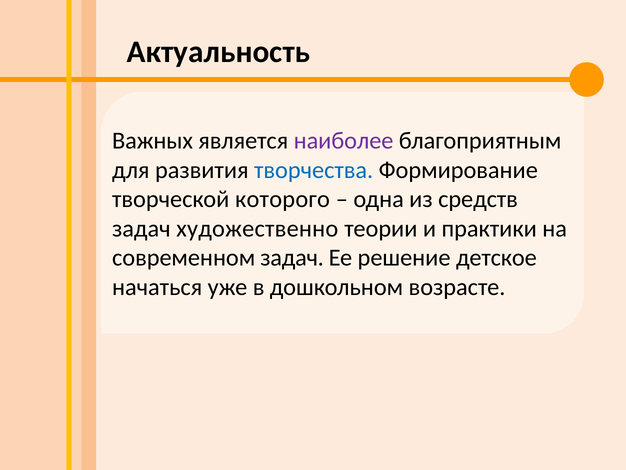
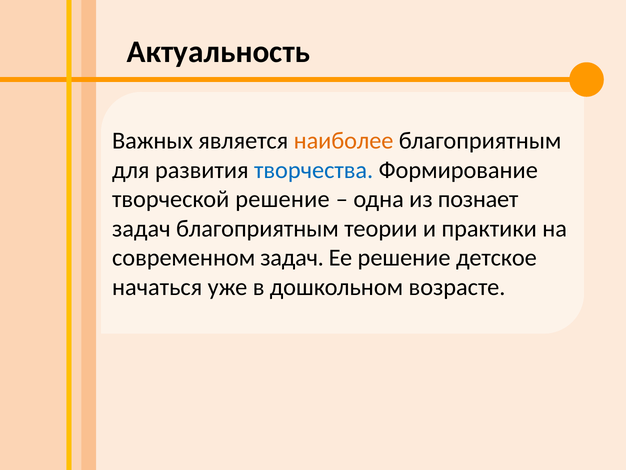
наиболее colour: purple -> orange (344, 141)
творческой которого: которого -> решение (282, 199)
средств: средств -> познает (478, 199)
задач художественно: художественно -> благоприятным (257, 228)
